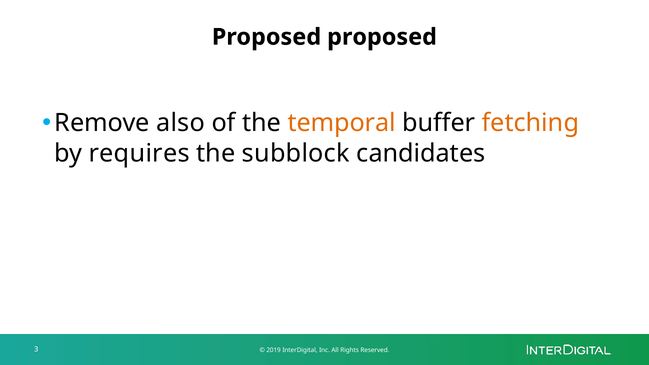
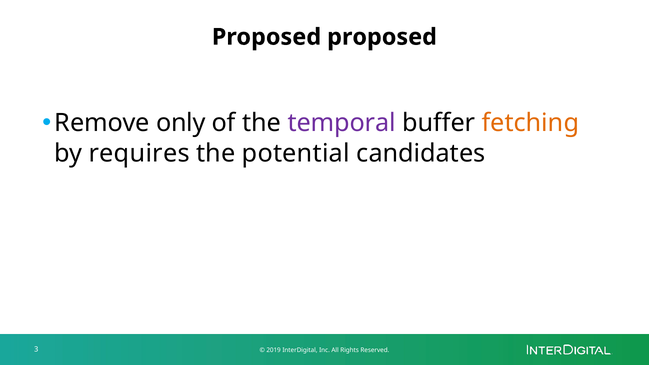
also: also -> only (181, 123)
temporal colour: orange -> purple (342, 123)
subblock: subblock -> potential (296, 153)
